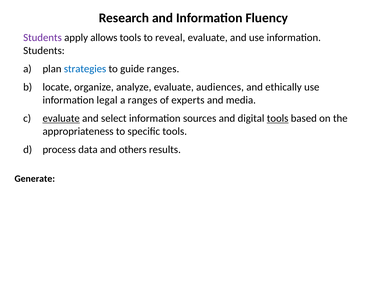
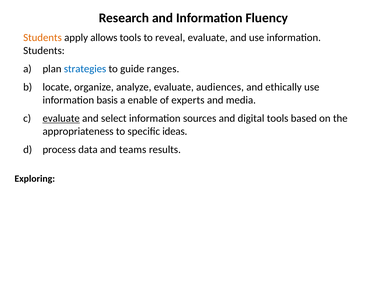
Students colour: purple -> orange (43, 38)
legal: legal -> basis (107, 100)
a ranges: ranges -> enable (143, 100)
tools underline: present -> none (278, 118)
specific tools: tools -> ideas (175, 131)
others: others -> teams (133, 150)
Generate: Generate -> Exploring (35, 179)
